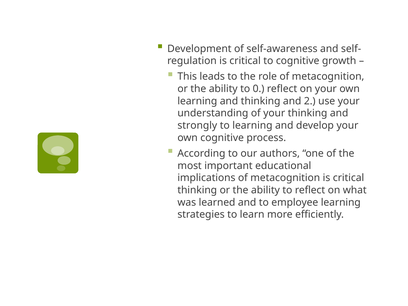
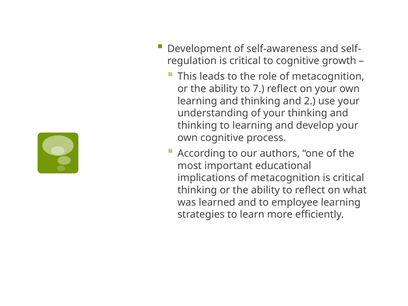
0: 0 -> 7 (259, 89)
strongly: strongly -> thinking (197, 126)
